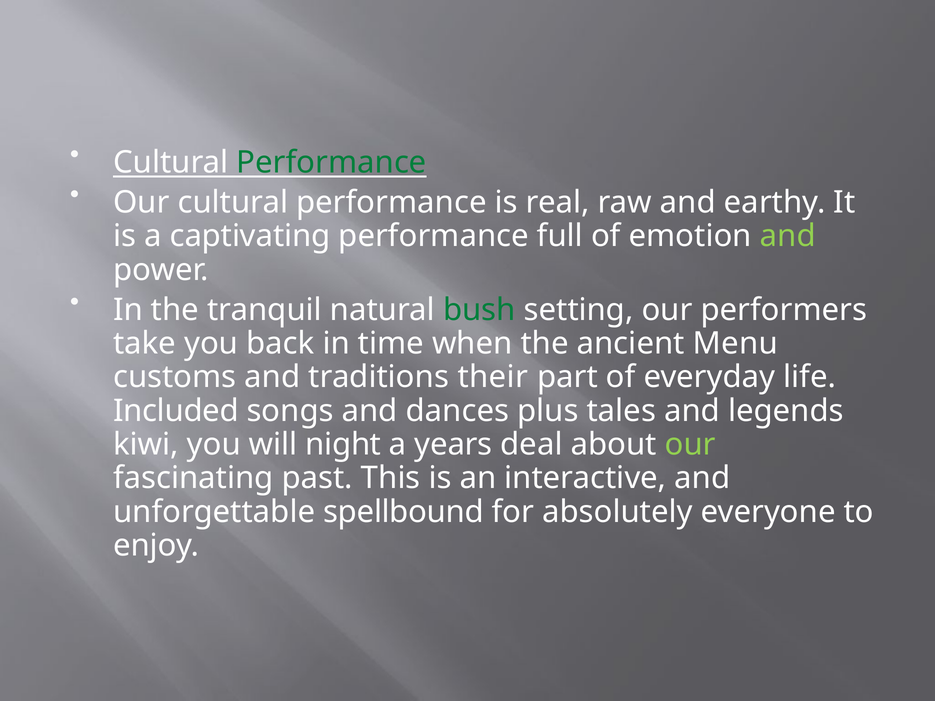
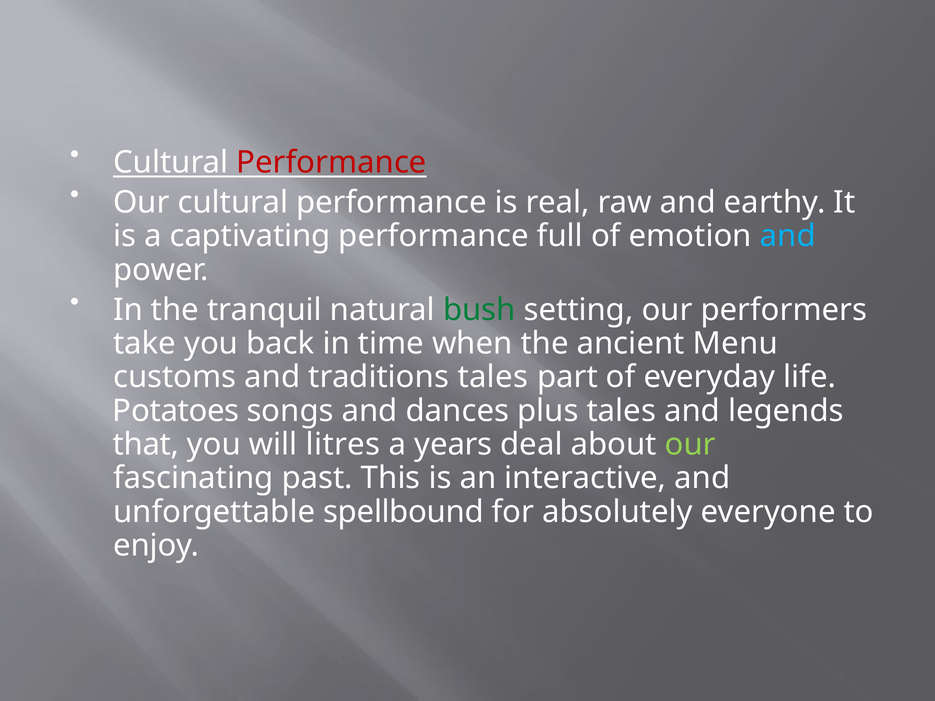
Performance colour: green -> red (331, 162)
and colour: light green -> light blue (788, 236)
traditions their: their -> tales (493, 377)
Included: Included -> Potatoes (176, 411)
kiwi: kiwi -> that (146, 445)
night: night -> litres (343, 445)
